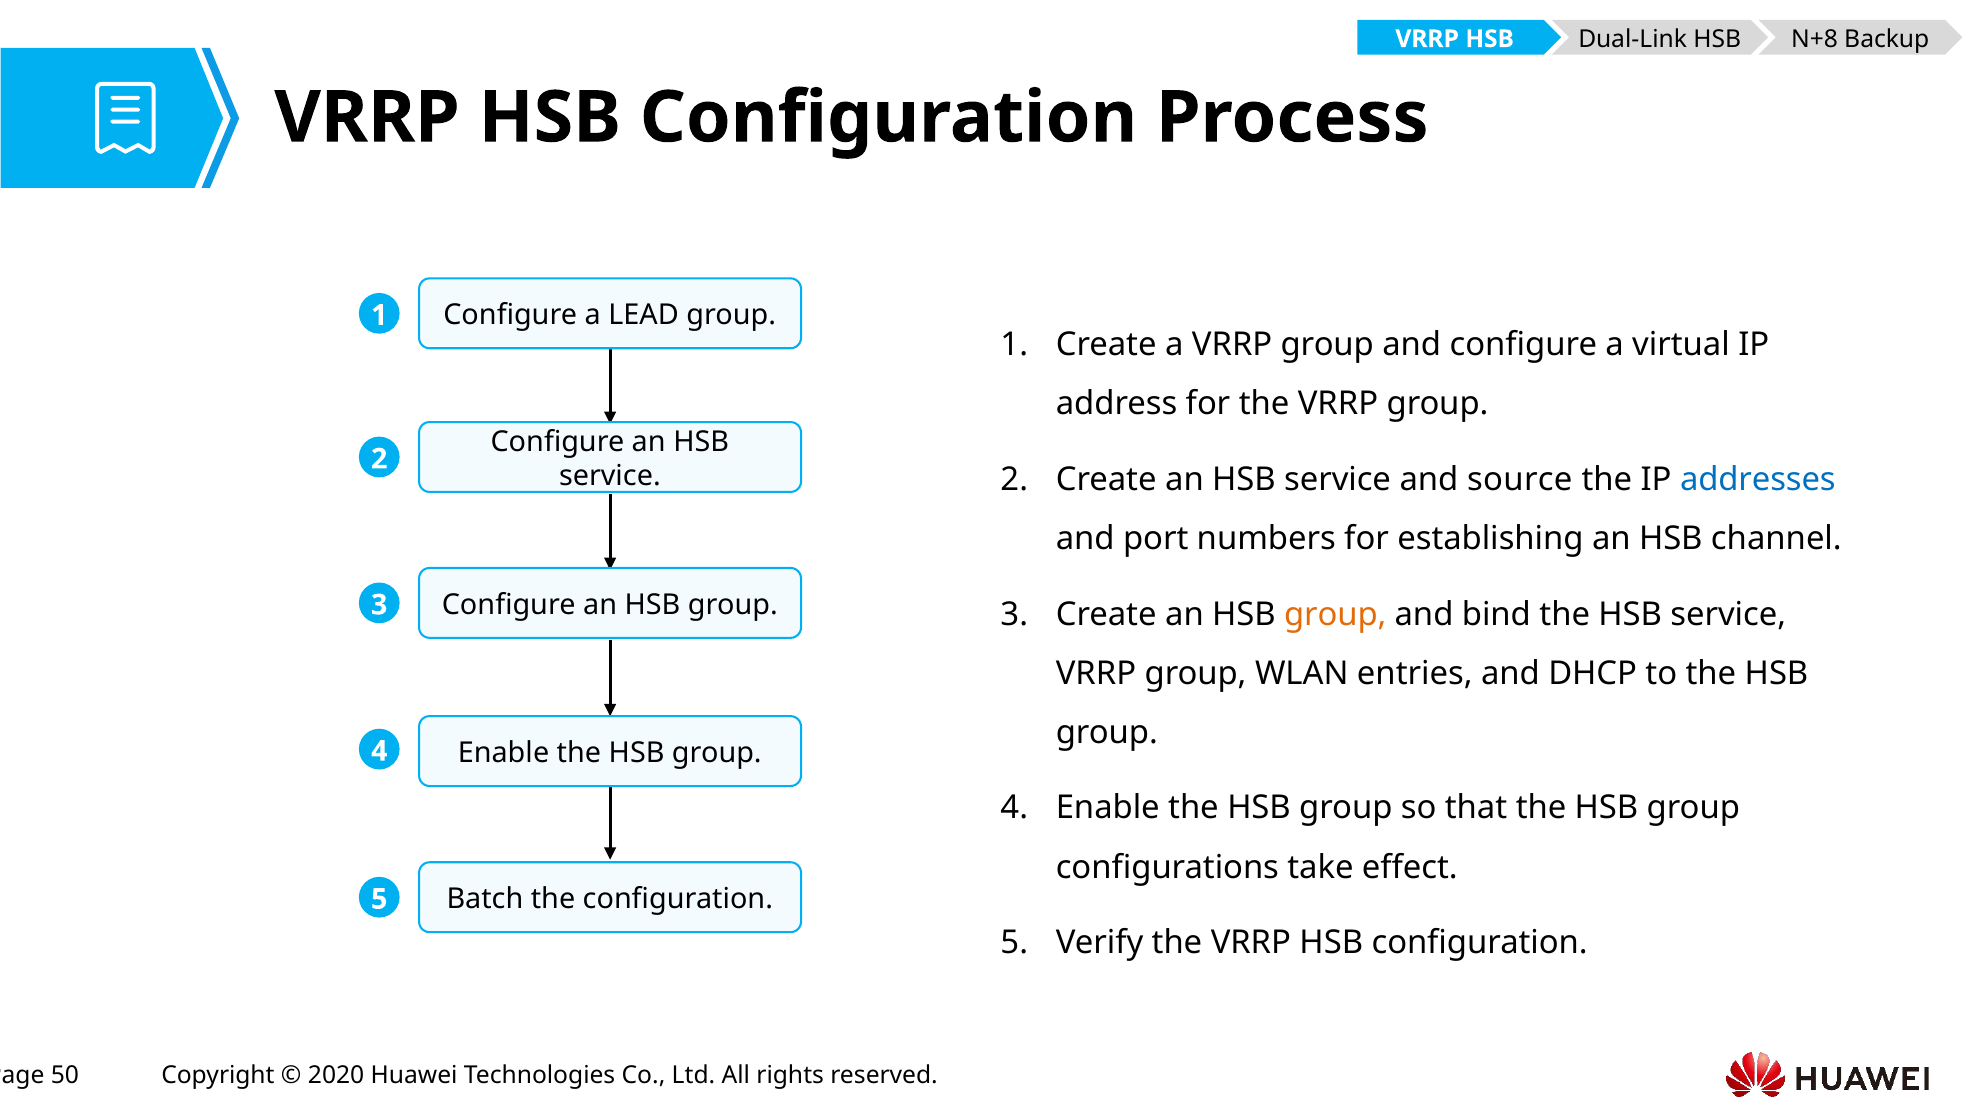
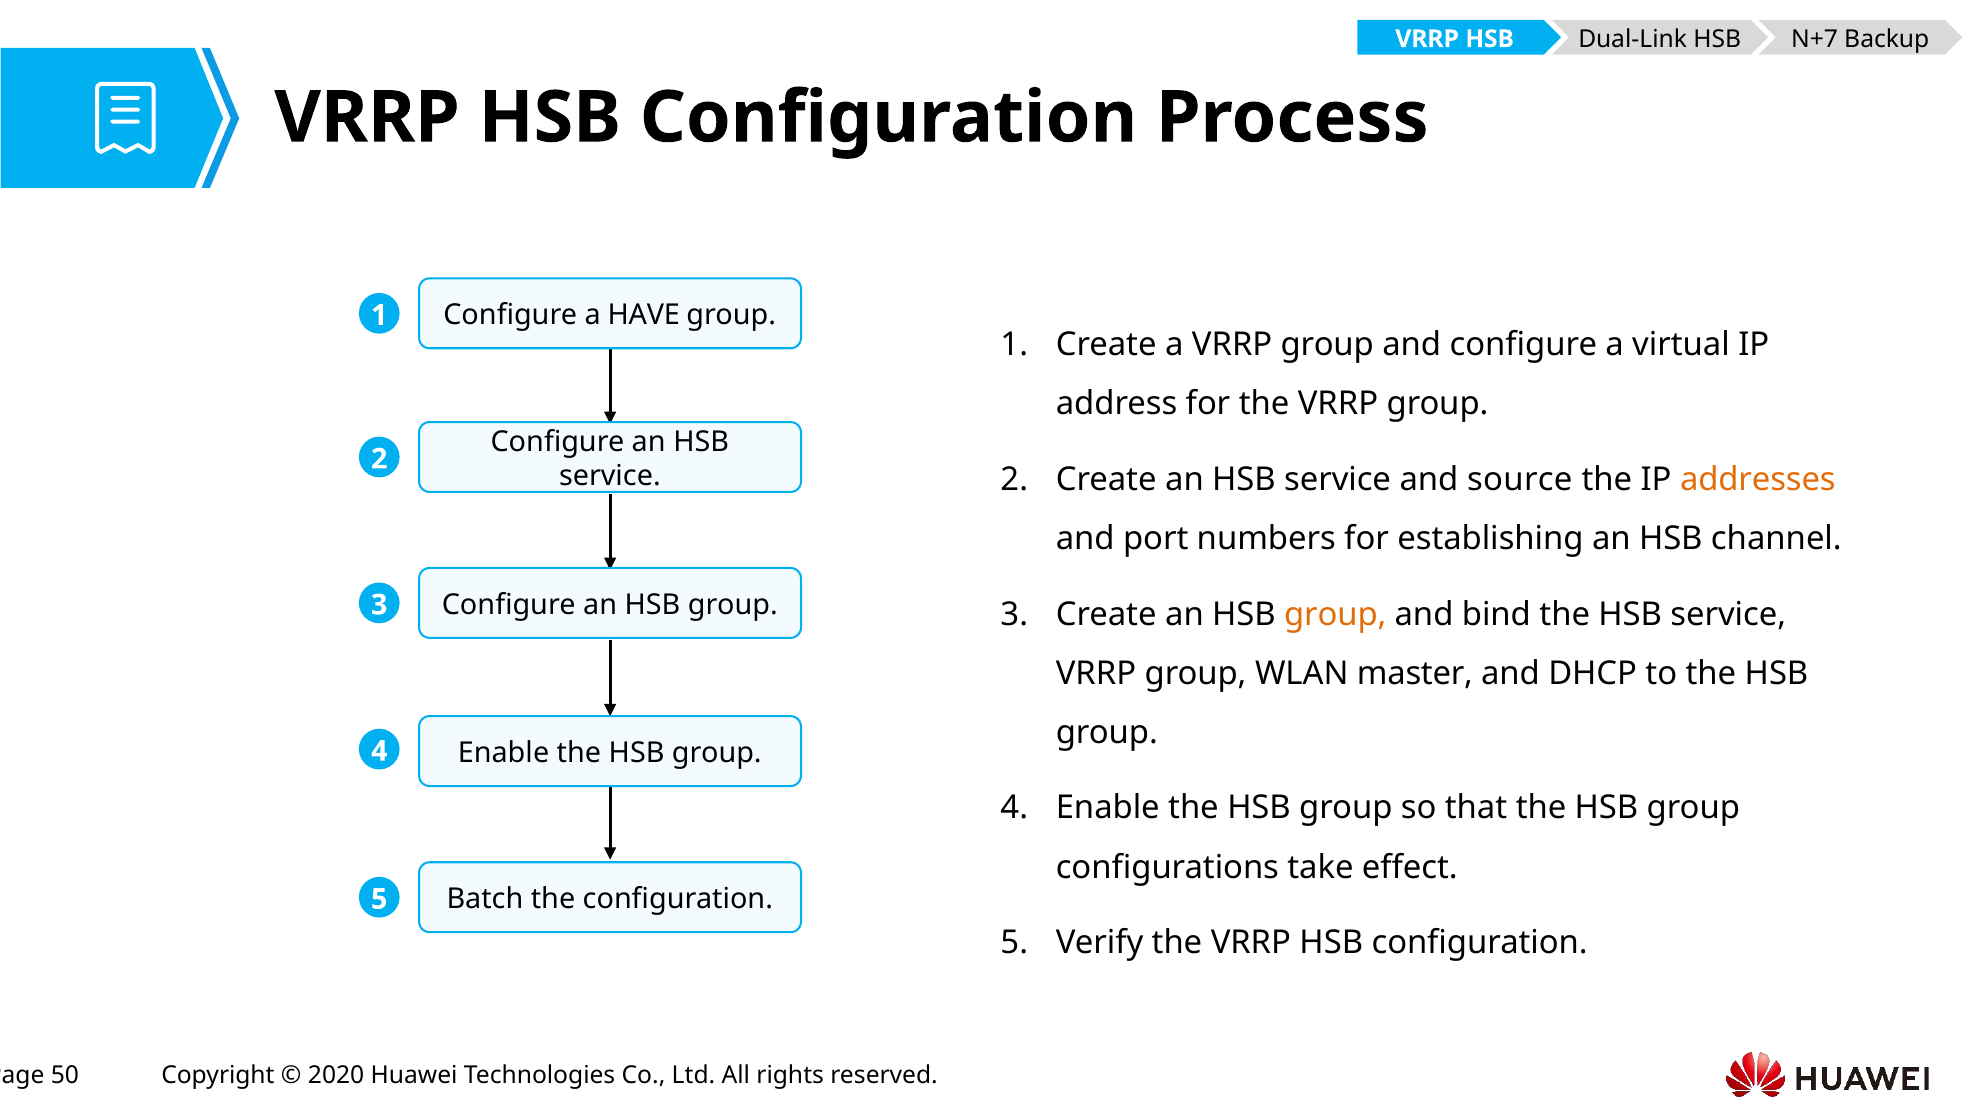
N+8: N+8 -> N+7 (1815, 39)
LEAD: LEAD -> HAVE (644, 315)
addresses colour: blue -> orange (1758, 479)
entries: entries -> master (1415, 673)
